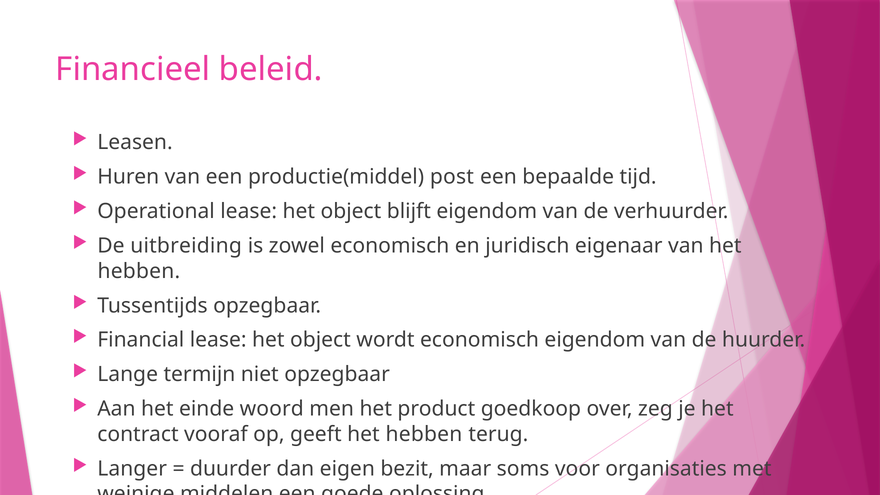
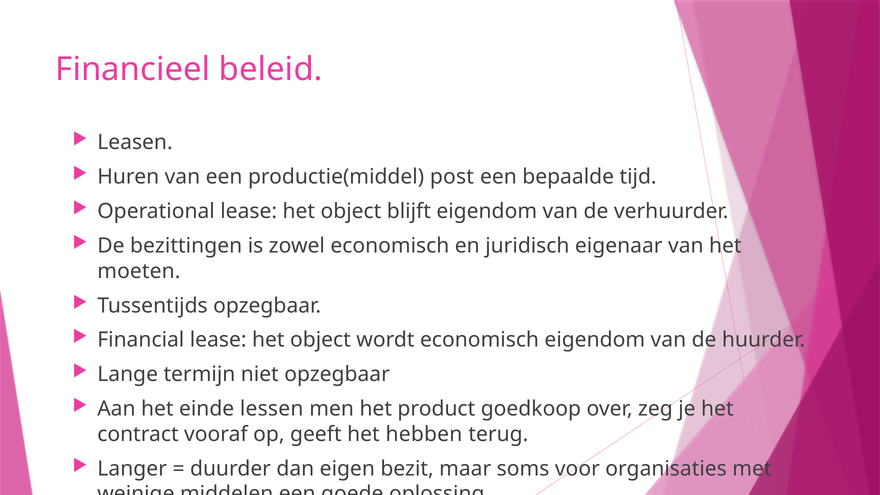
uitbreiding: uitbreiding -> bezittingen (186, 246)
hebben: hebben -> moeten (139, 271)
woord: woord -> lessen (272, 409)
